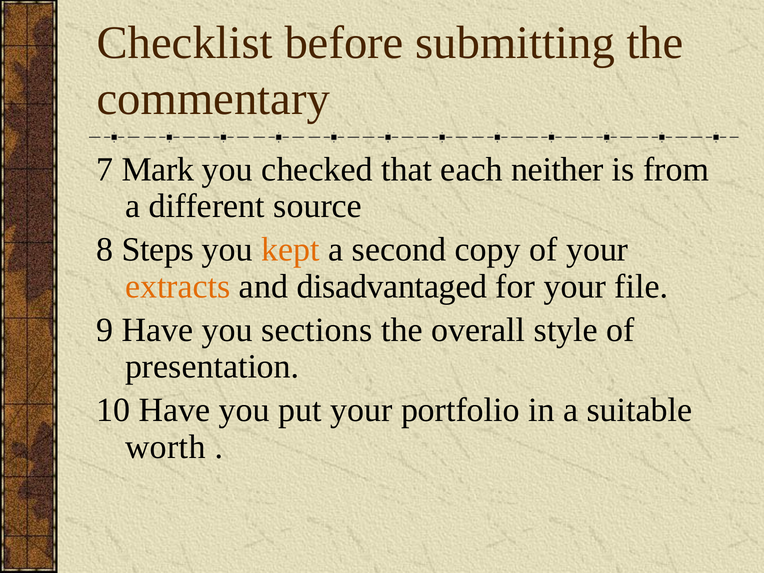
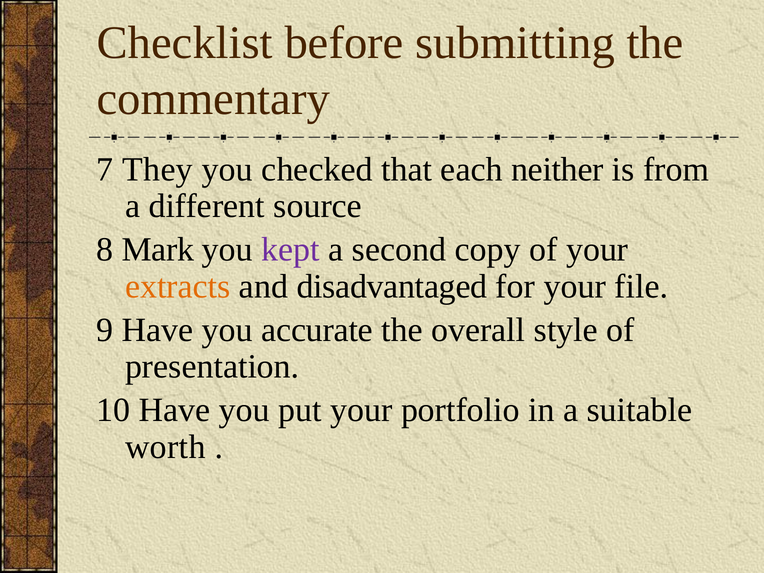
Mark: Mark -> They (157, 170)
Steps: Steps -> Mark (158, 250)
kept colour: orange -> purple (291, 250)
sections: sections -> accurate (317, 330)
